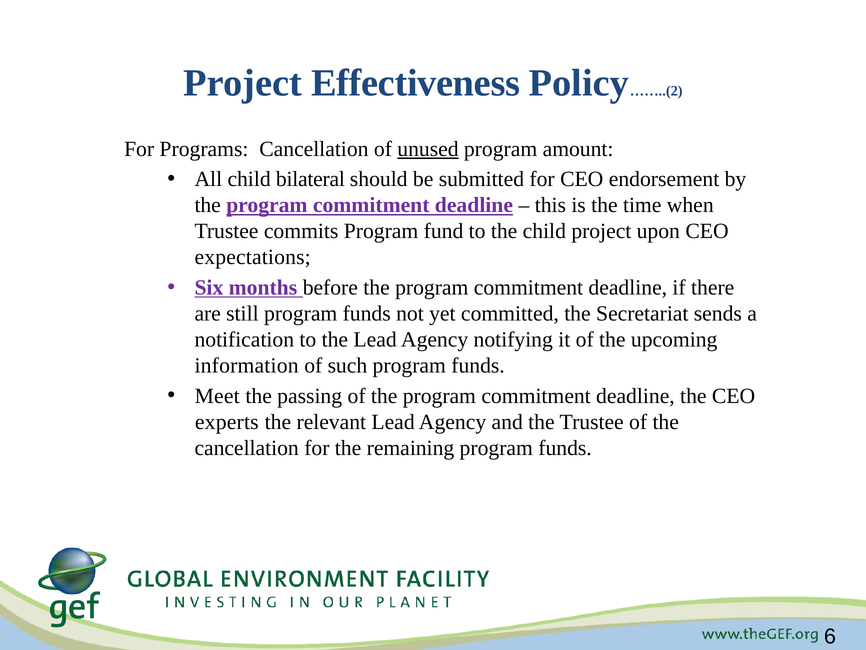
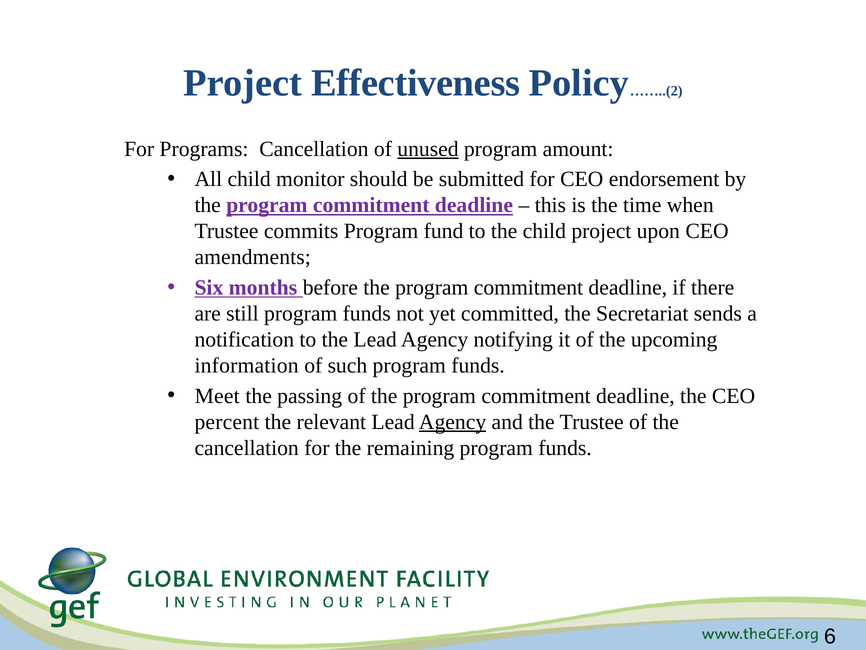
bilateral: bilateral -> monitor (310, 179)
expectations: expectations -> amendments (253, 257)
experts: experts -> percent (227, 422)
Agency underline: none -> present (453, 422)
